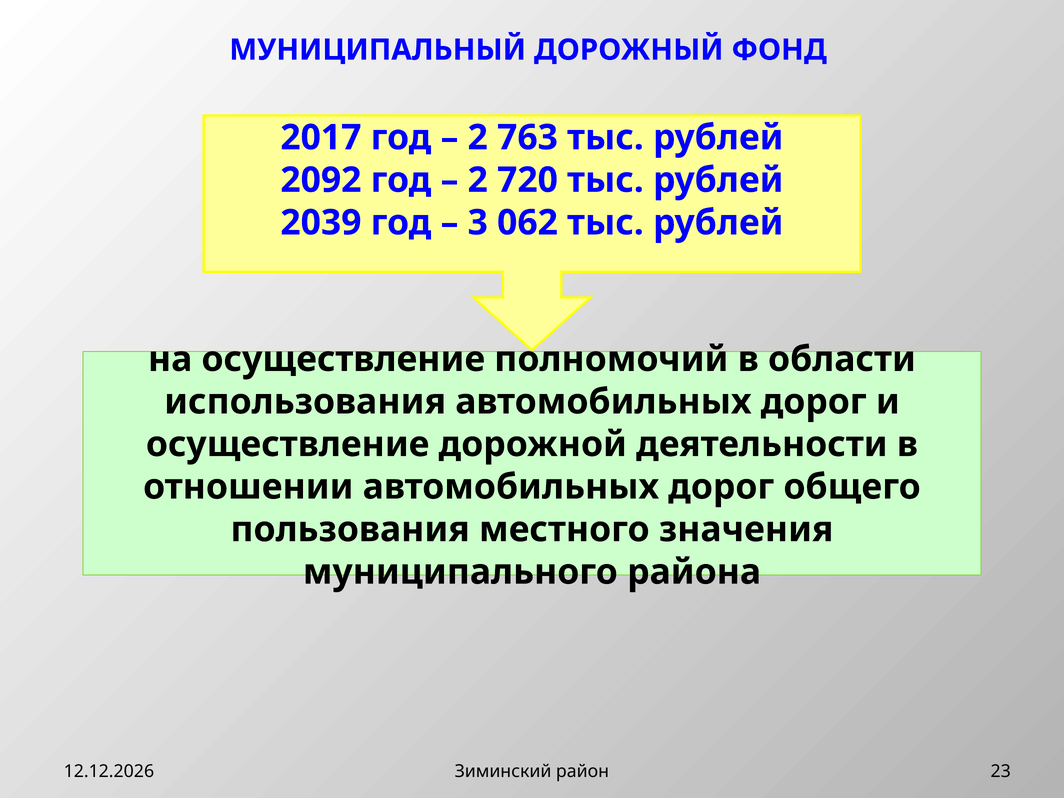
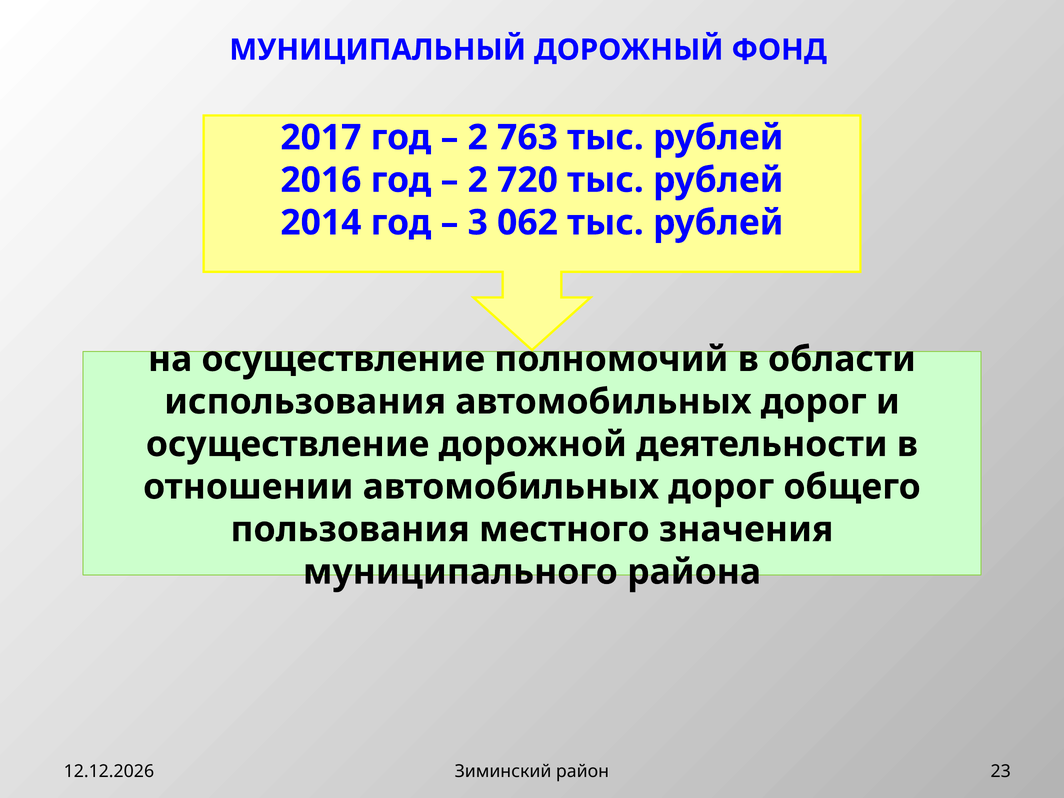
2092: 2092 -> 2016 (321, 180)
2039: 2039 -> 2014 (321, 223)
